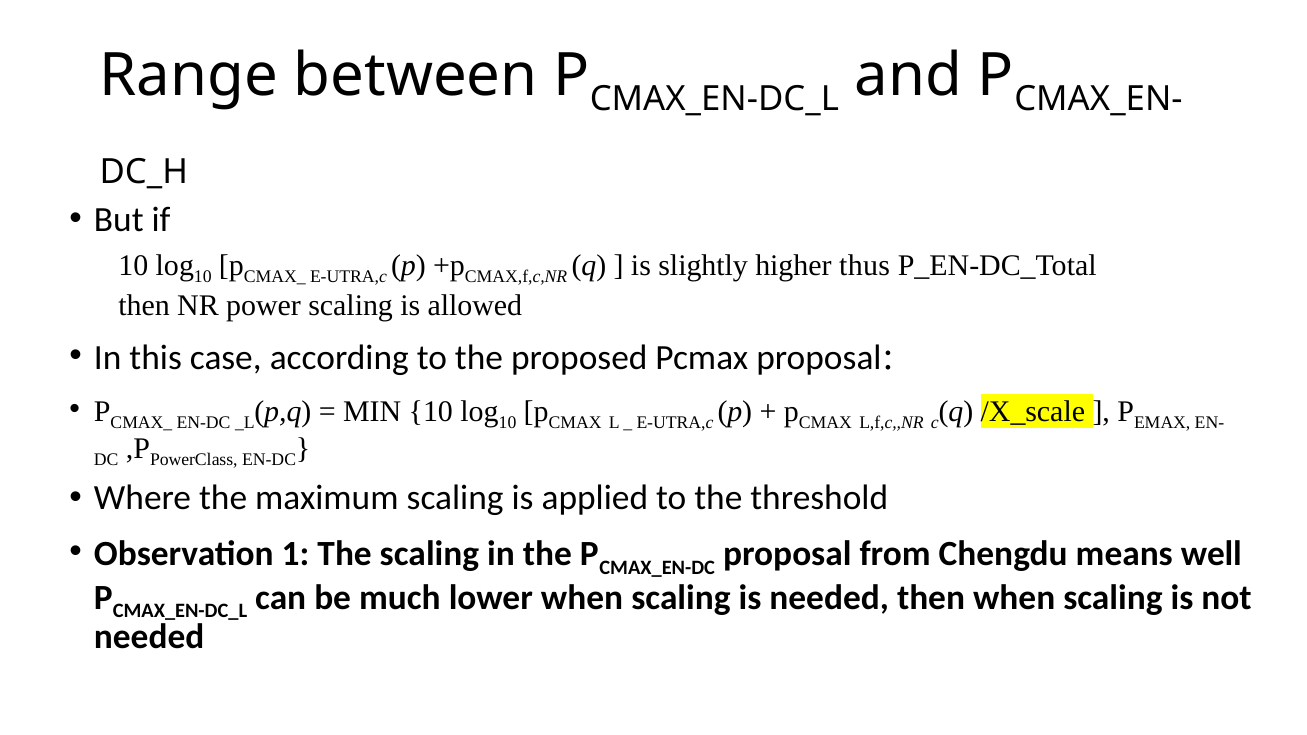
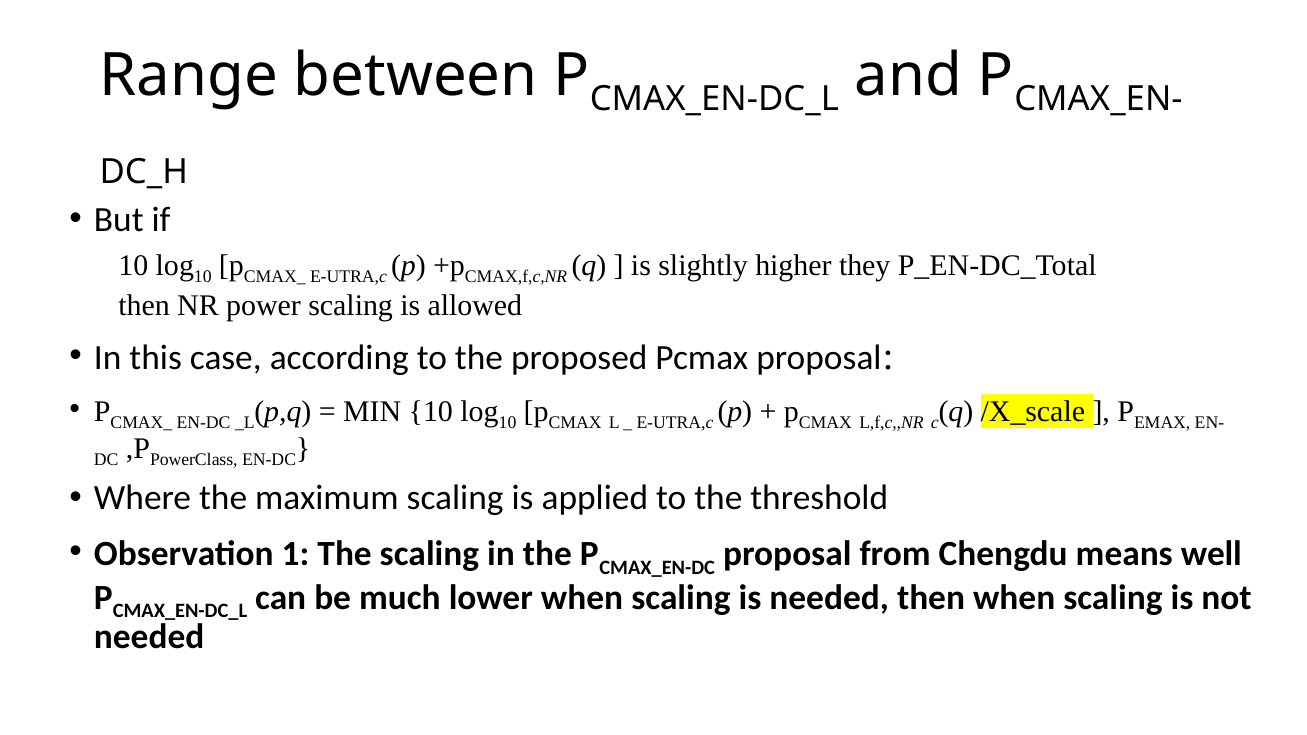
thus: thus -> they (865, 265)
